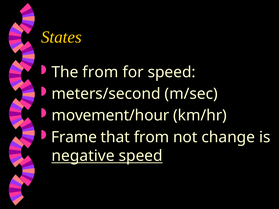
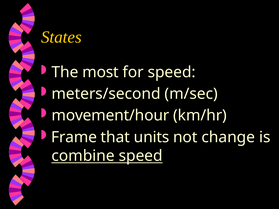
The from: from -> most (101, 72)
that from: from -> units (152, 137)
negative: negative -> combine (83, 156)
